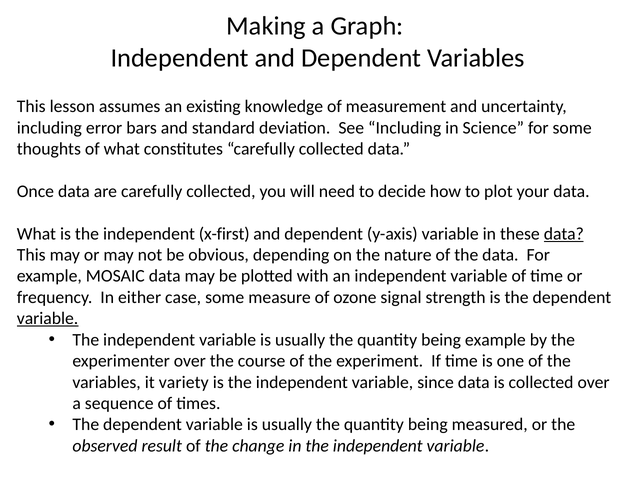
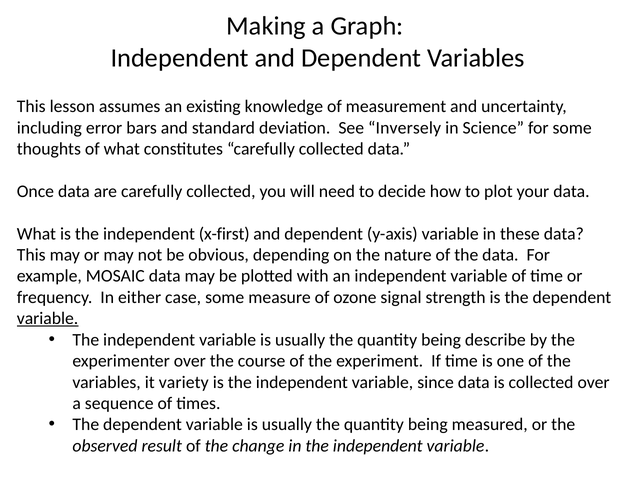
See Including: Including -> Inversely (405, 128)
data underline: present -> none (564, 234)
being example: example -> describe (495, 340)
